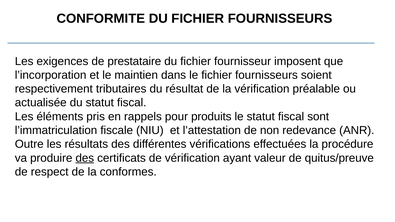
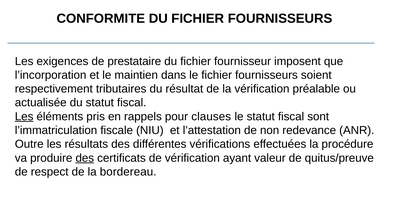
Les underline: none -> present (24, 117)
produits: produits -> clauses (211, 117)
conformes: conformes -> bordereau (128, 172)
